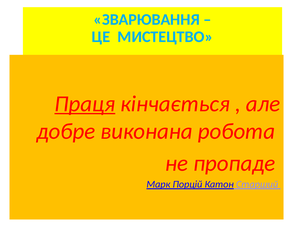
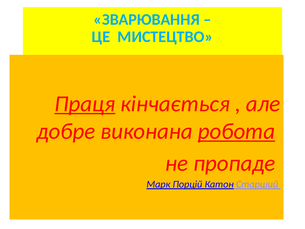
робота underline: none -> present (236, 131)
